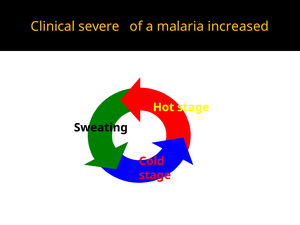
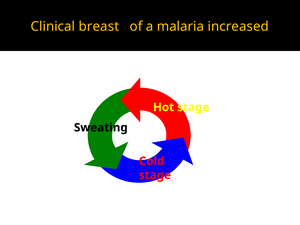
severe: severe -> breast (99, 26)
